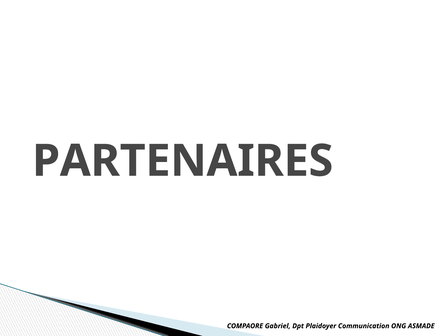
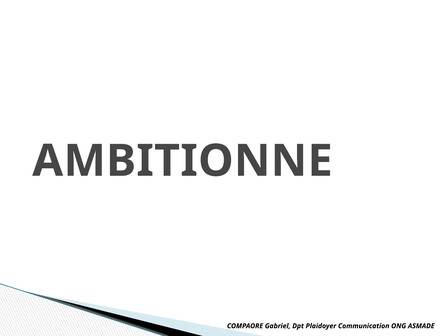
PARTENAIRES: PARTENAIRES -> AMBITIONNE (182, 161)
